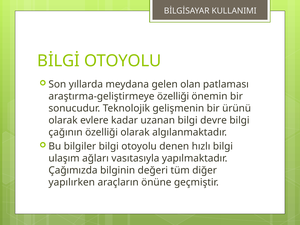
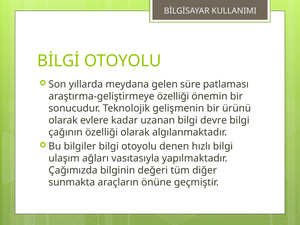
olan: olan -> süre (190, 84)
yapılırken: yapılırken -> sunmakta (72, 182)
